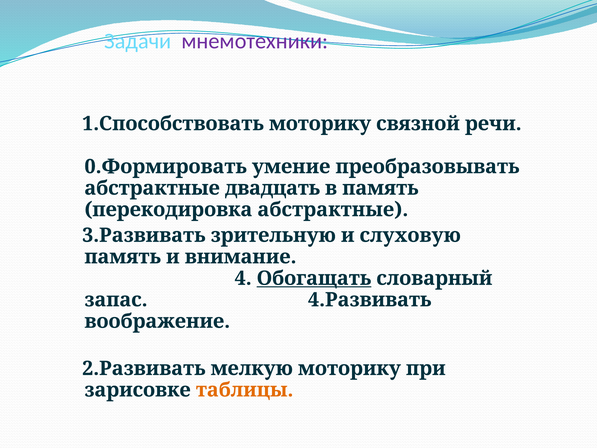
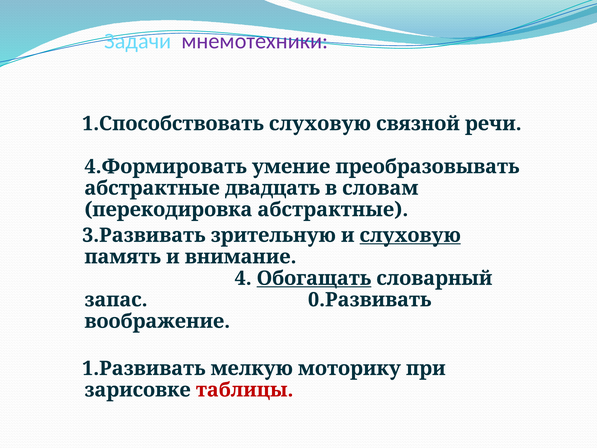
1.Способствовать моторику: моторику -> слуховую (320, 124)
0.Формировать: 0.Формировать -> 4.Формировать (166, 167)
в память: память -> словам (380, 188)
слуховую underline: none -> present (410, 235)
4.Развивать: 4.Развивать -> 0.Развивать (370, 300)
2.Развивать: 2.Развивать -> 1.Развивать (144, 368)
таблицы colour: orange -> red (245, 390)
